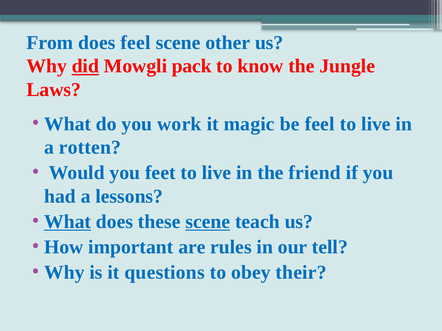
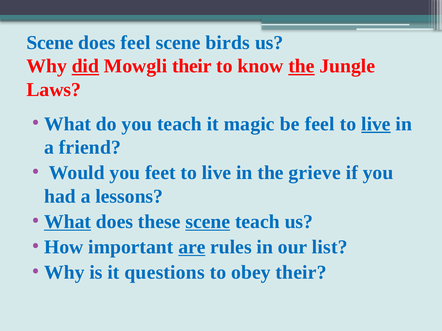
From: From -> Scene (50, 43)
other: other -> birds (228, 43)
Mowgli pack: pack -> their (192, 66)
the underline: none -> present (301, 66)
you work: work -> teach (179, 124)
live underline: none -> present (376, 124)
rotten: rotten -> friend (90, 148)
friend: friend -> grieve (315, 173)
are underline: none -> present (192, 247)
tell: tell -> list (330, 247)
